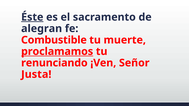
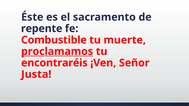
Éste underline: present -> none (32, 17)
alegran: alegran -> repente (42, 29)
renunciando: renunciando -> encontraréis (54, 63)
